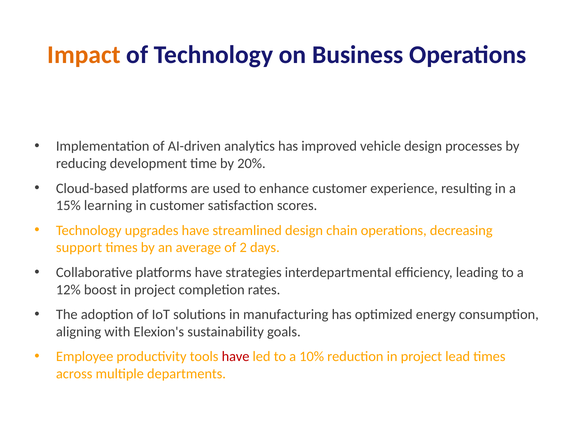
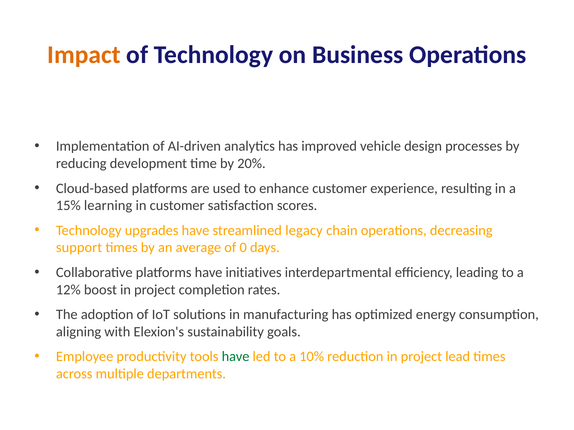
streamlined design: design -> legacy (304, 231)
2: 2 -> 0 (243, 248)
strategies: strategies -> initiatives (254, 273)
have colour: red -> green (236, 357)
